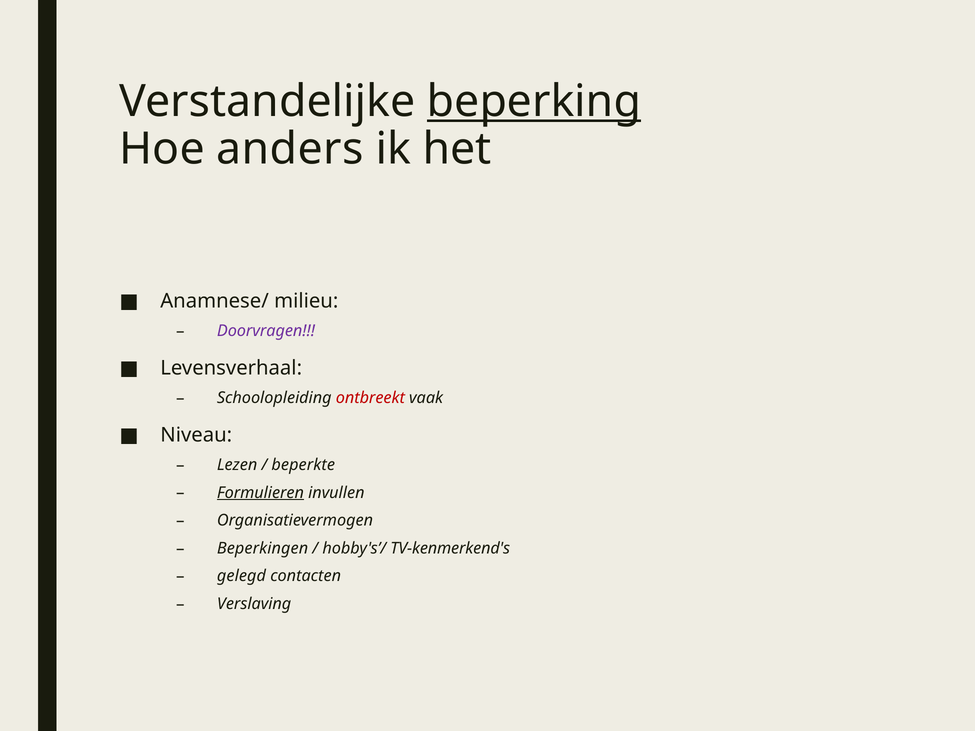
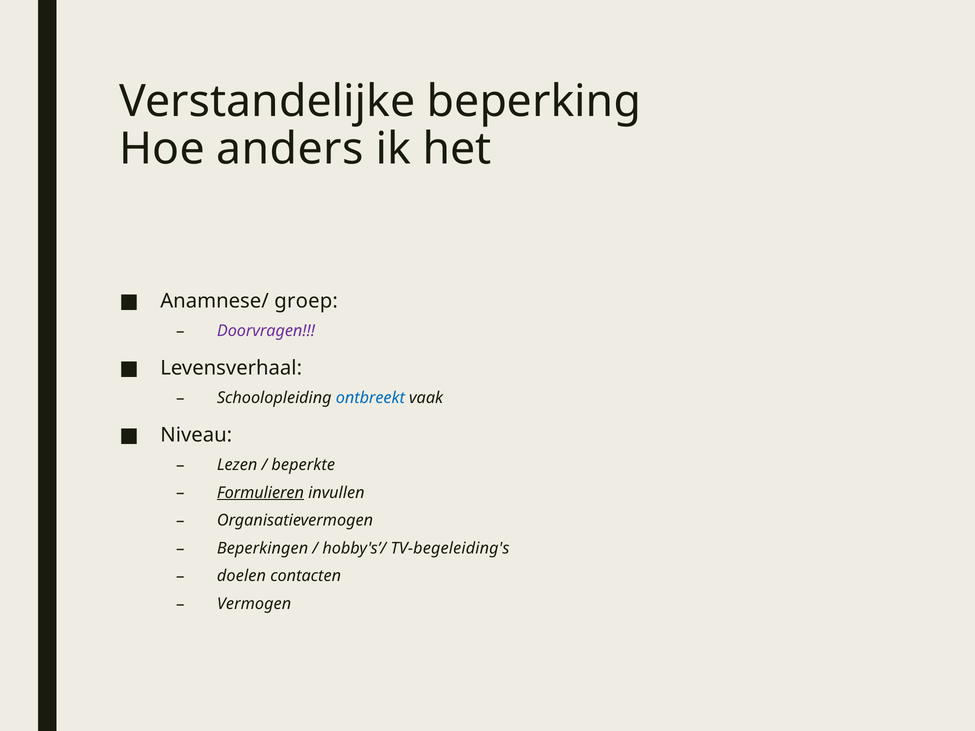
beperking underline: present -> none (534, 101)
milieu: milieu -> groep (306, 301)
ontbreekt colour: red -> blue (370, 398)
TV-kenmerkend's: TV-kenmerkend's -> TV-begeleiding's (450, 549)
gelegd: gelegd -> doelen (241, 576)
Verslaving: Verslaving -> Vermogen (254, 604)
